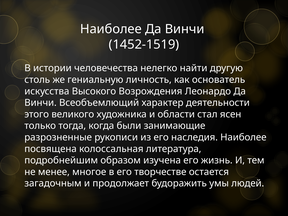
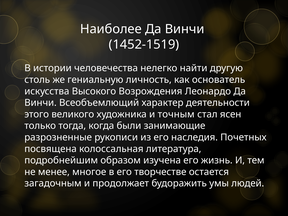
области: области -> точным (176, 114)
наследия Наиболее: Наиболее -> Почетных (243, 137)
